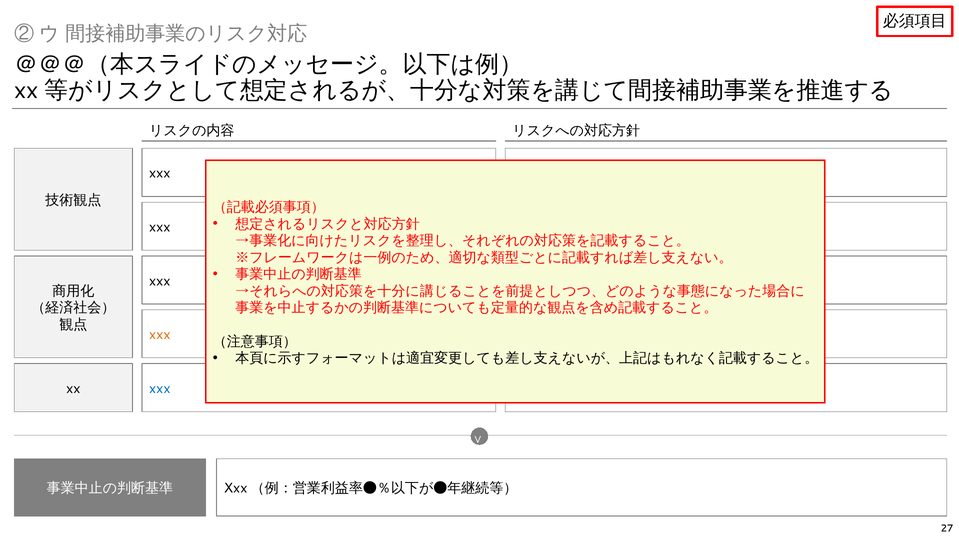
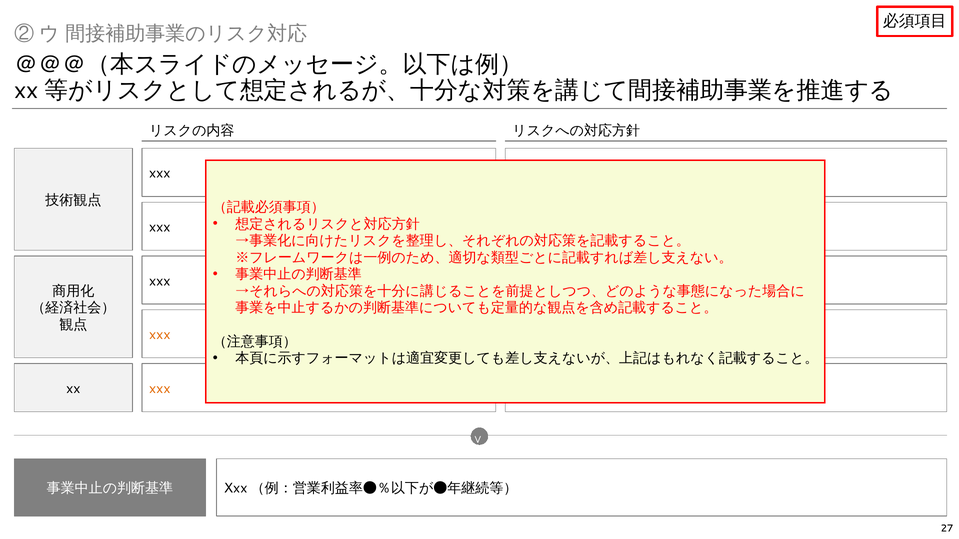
xxx colour: blue -> orange (160, 389)
